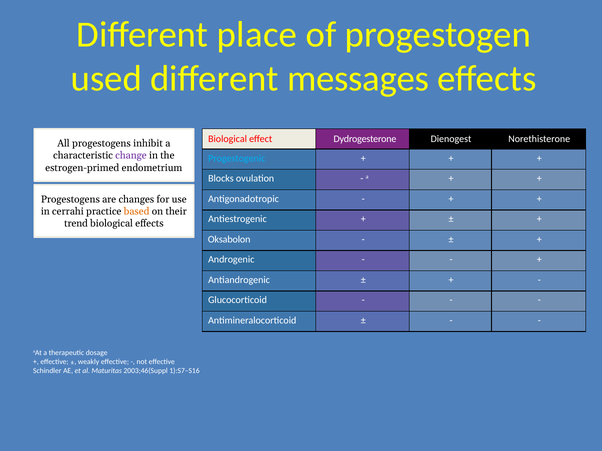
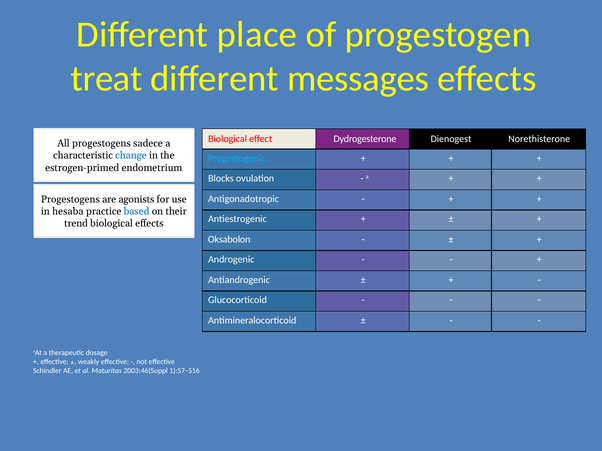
used: used -> treat (107, 79)
inhibit: inhibit -> sadece (148, 144)
change colour: purple -> blue (131, 156)
changes: changes -> agonists (136, 200)
cerrahi: cerrahi -> hesaba (68, 212)
based colour: orange -> blue (137, 212)
